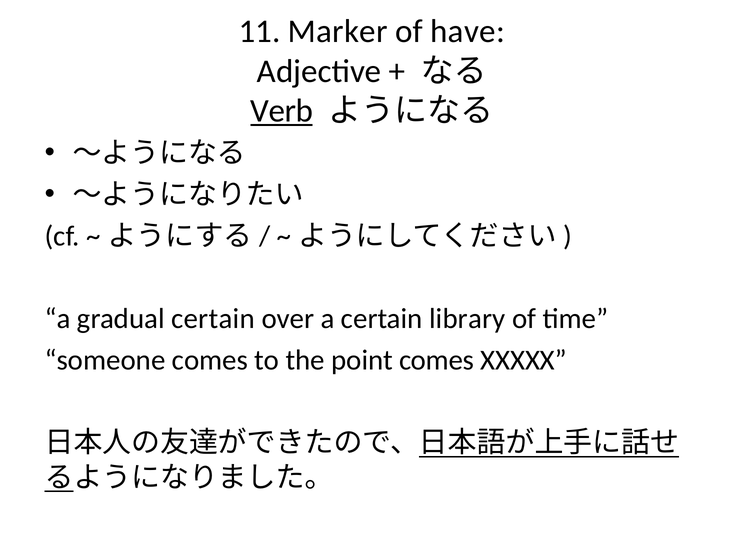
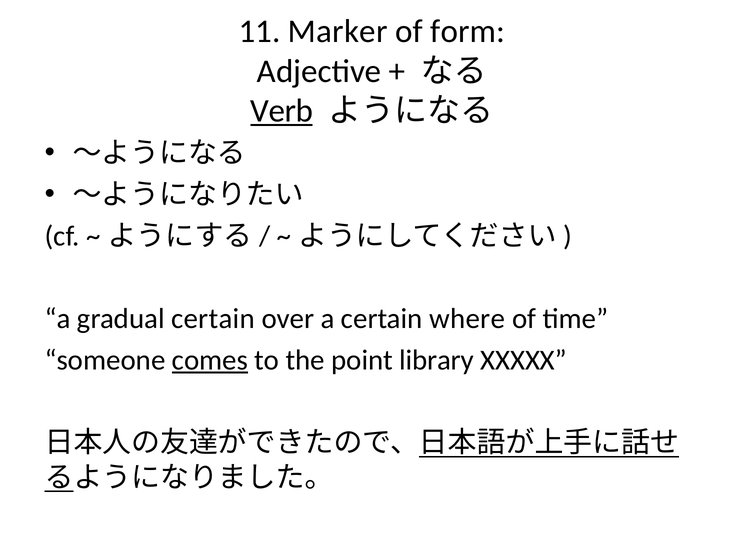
have: have -> form (468, 31)
library: library -> where (467, 319)
comes underline: none -> present (210, 360)
point comes: comes -> library (437, 360)
